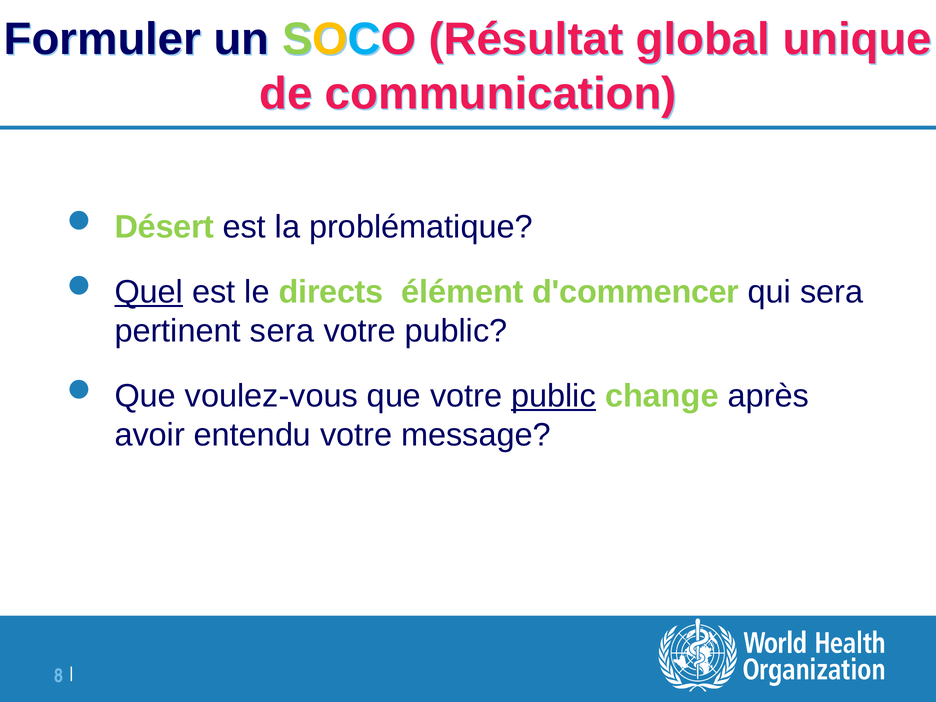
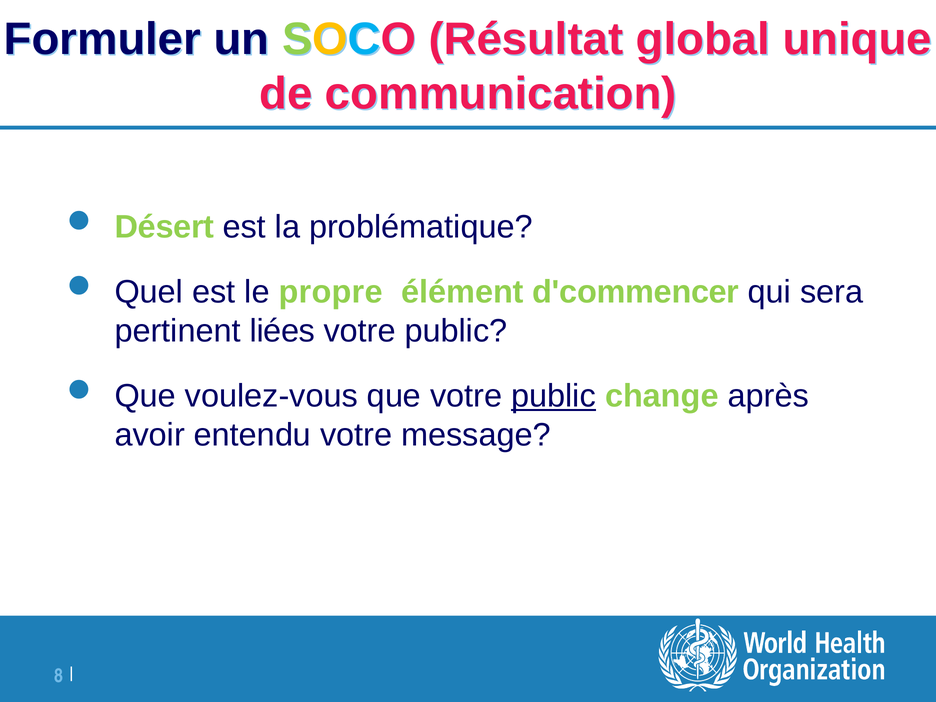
Quel underline: present -> none (149, 292)
directs: directs -> propre (331, 292)
pertinent sera: sera -> liées (282, 331)
